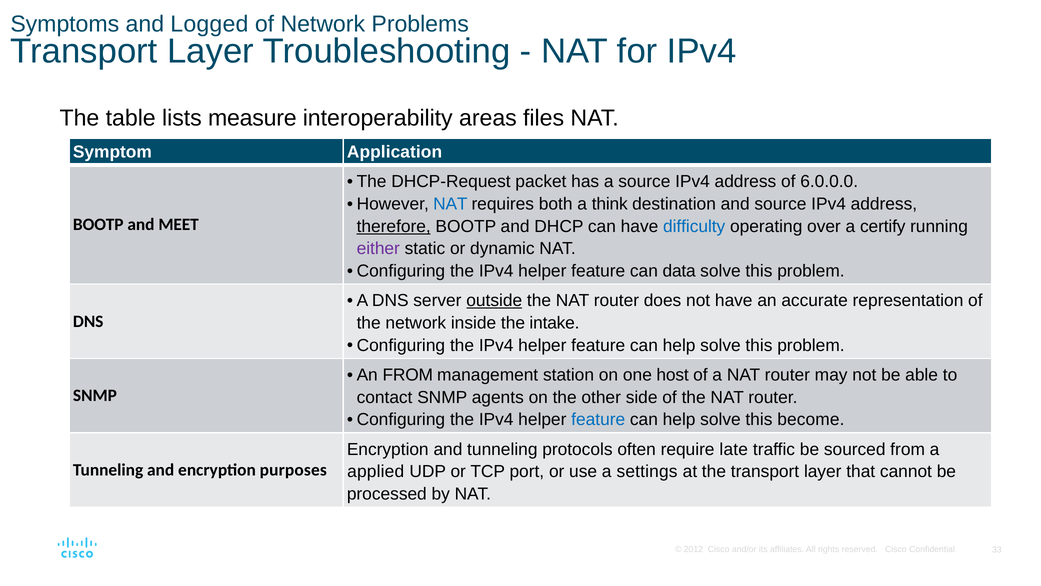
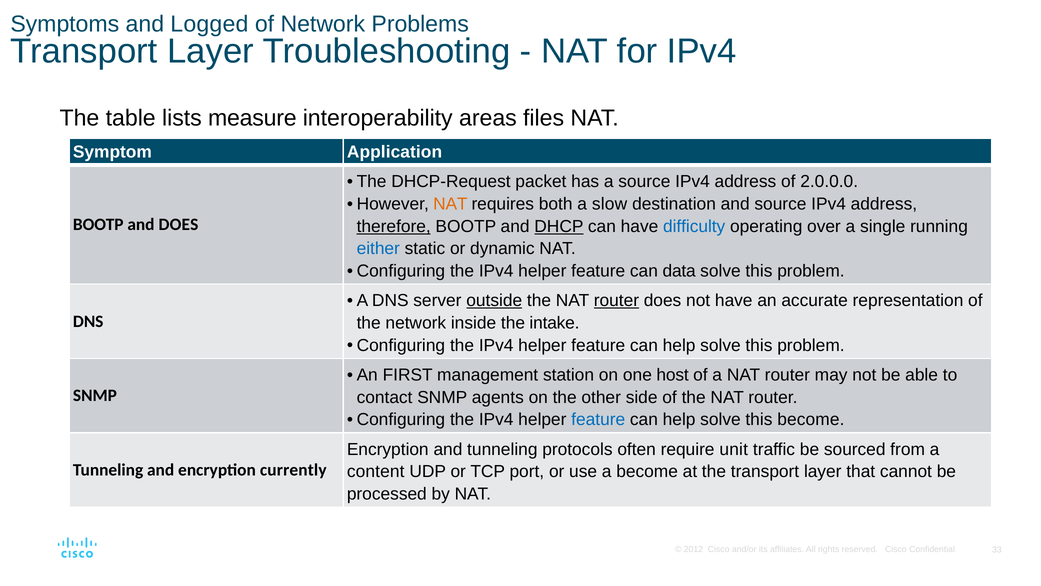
6.0.0.0: 6.0.0.0 -> 2.0.0.0 (829, 181)
NAT colour: blue -> orange (450, 204)
think: think -> slow (610, 204)
and MEET: MEET -> DOES (178, 225)
DHCP underline: none -> present (559, 226)
certify: certify -> single (883, 226)
either colour: purple -> blue (378, 249)
router underline: none -> present (616, 300)
An FROM: FROM -> FIRST (408, 375)
late: late -> unit (734, 449)
purposes: purposes -> currently (293, 470)
applied: applied -> content (376, 471)
a settings: settings -> become (647, 471)
